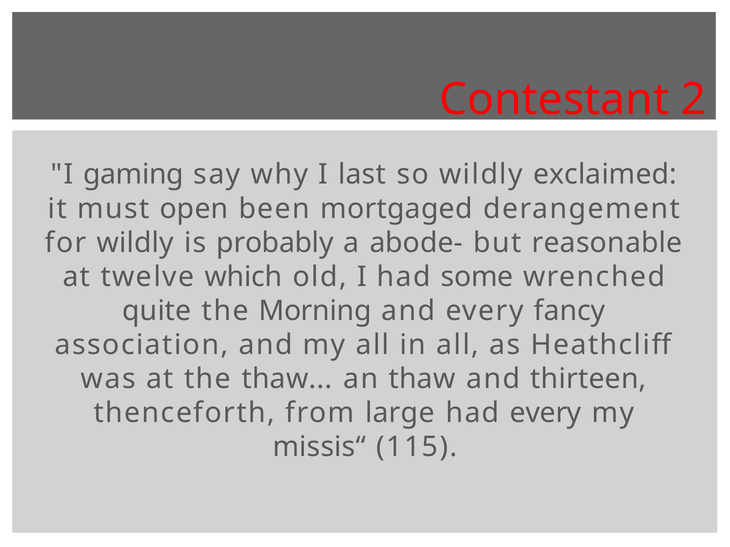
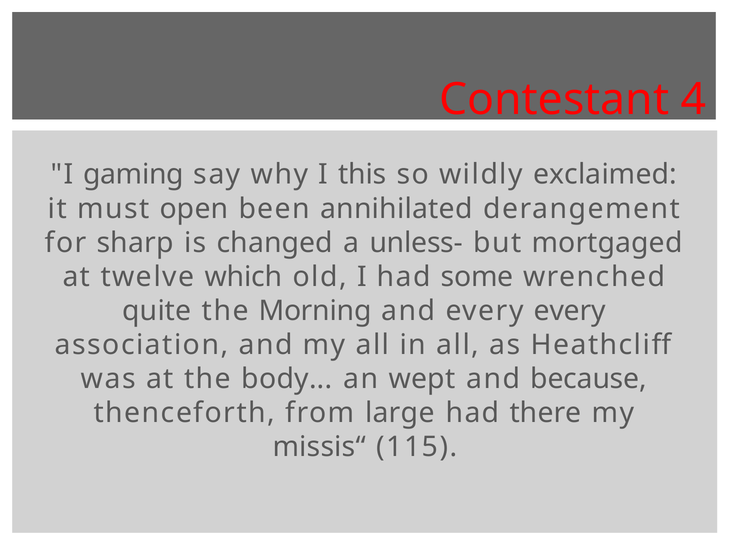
2: 2 -> 4 (694, 100)
last: last -> this (362, 175)
mortgaged: mortgaged -> annihilated (396, 209)
for wildly: wildly -> sharp (135, 243)
probably: probably -> changed (275, 243)
abode-: abode- -> unless- (416, 243)
reasonable: reasonable -> mortgaged (607, 243)
every fancy: fancy -> every (570, 311)
the thaw: thaw -> body (287, 379)
an thaw: thaw -> wept (422, 379)
thirteen: thirteen -> because (589, 379)
had every: every -> there (546, 413)
